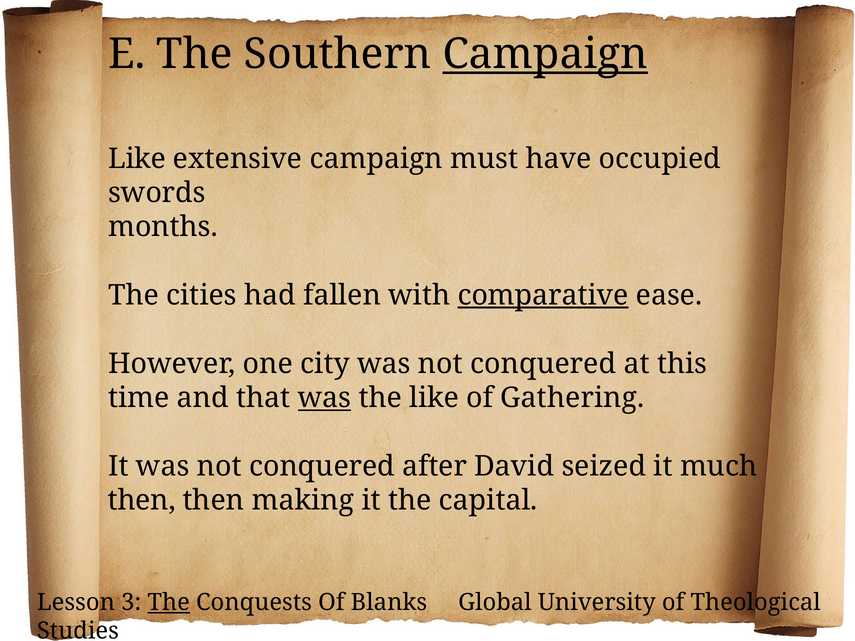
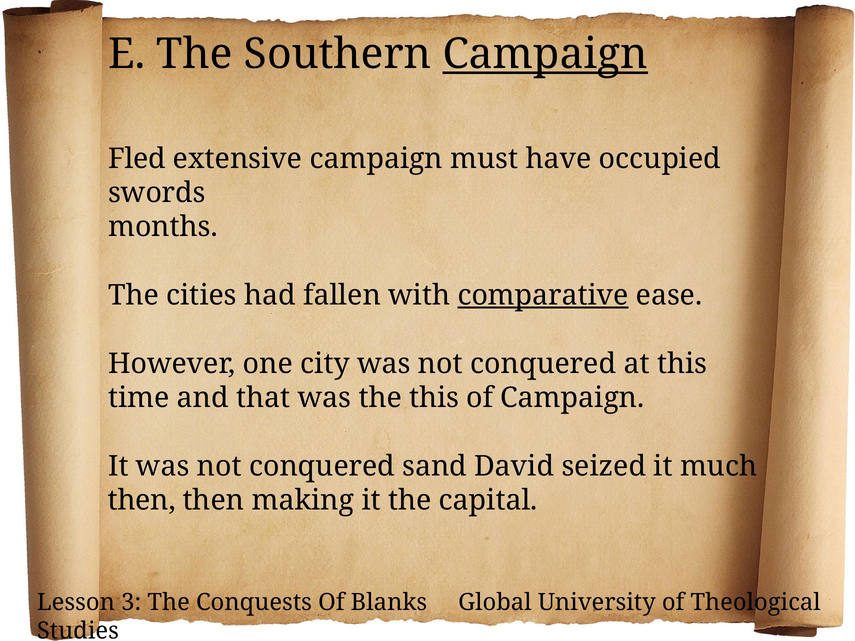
Like: Like -> Fled (137, 159)
was underline: present -> none (324, 398)
the like: like -> this (434, 398)
of Gathering: Gathering -> Campaign (572, 398)
after: after -> sand (435, 466)
The underline: present -> none (169, 603)
